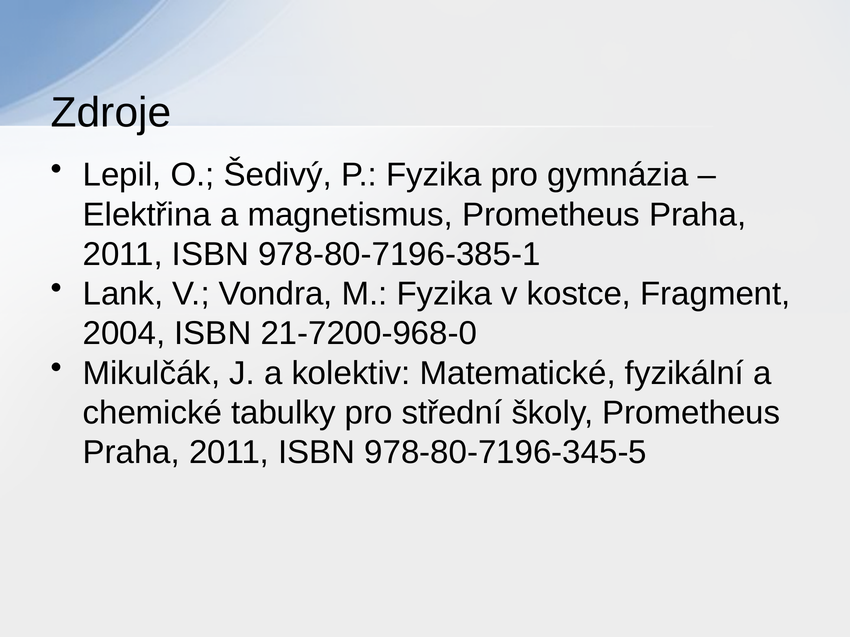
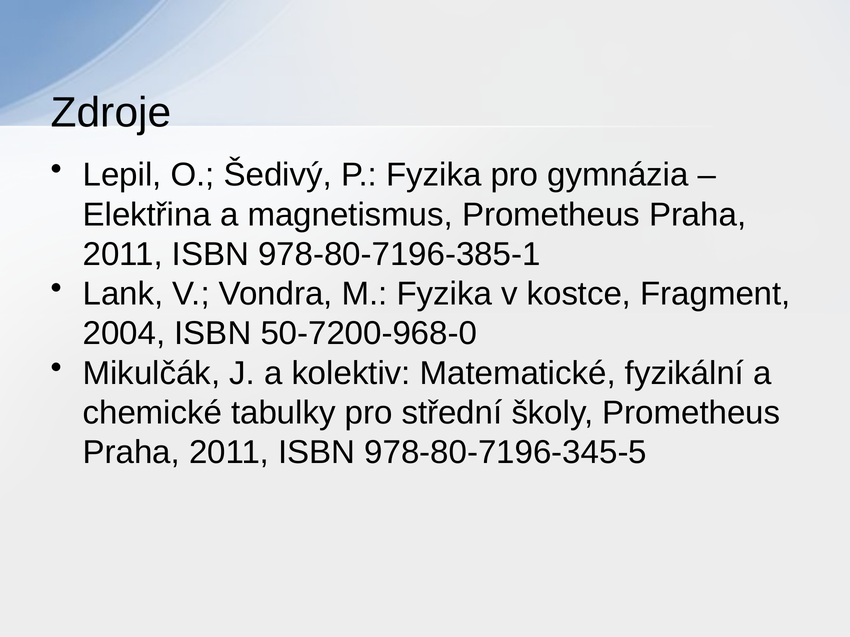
21-7200-968-0: 21-7200-968-0 -> 50-7200-968-0 (369, 334)
